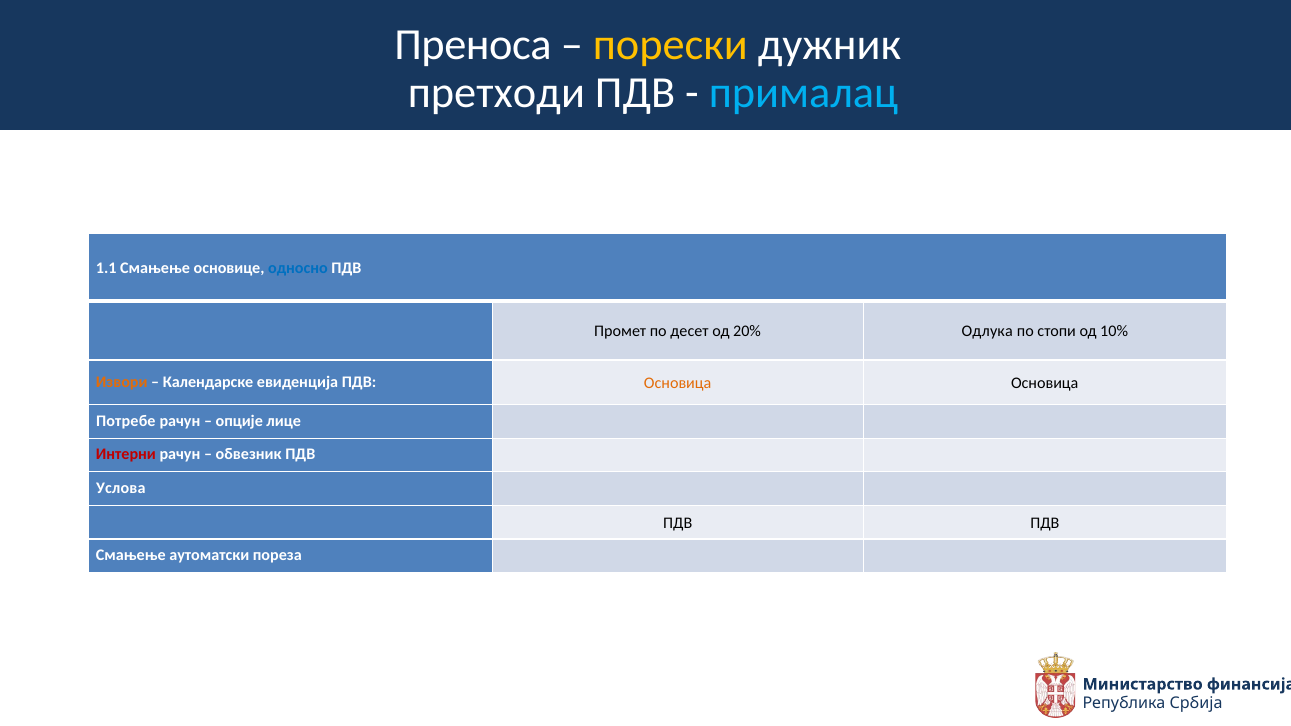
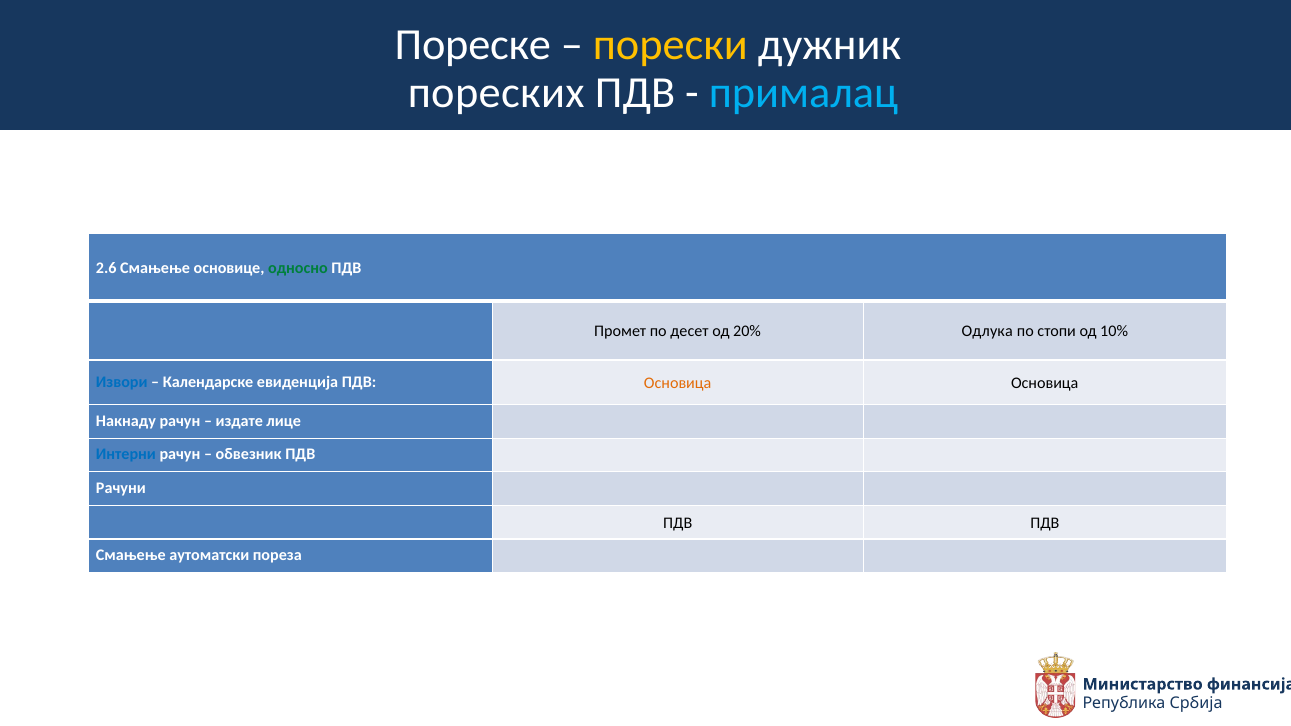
Преноса: Преноса -> Пореске (473, 45)
претходи: претходи -> пореских (496, 92)
1.1: 1.1 -> 2.6 (106, 268)
односно colour: blue -> green (298, 268)
Извори colour: orange -> blue (122, 383)
Потребе: Потребе -> Накнаду (126, 421)
опције: опције -> издате (239, 421)
Интерни colour: red -> blue (126, 455)
Услова: Услова -> Рачуни (121, 488)
